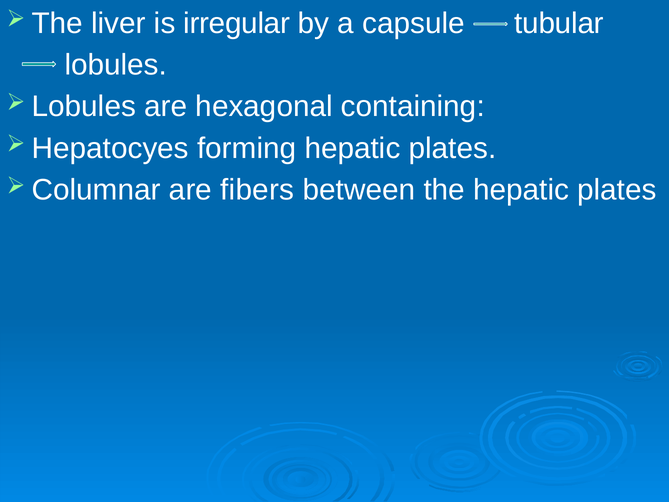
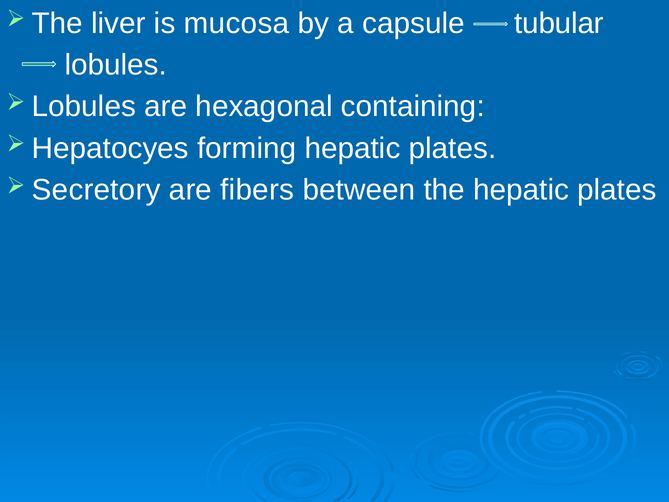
irregular: irregular -> mucosa (236, 23)
Columnar: Columnar -> Secretory (96, 190)
